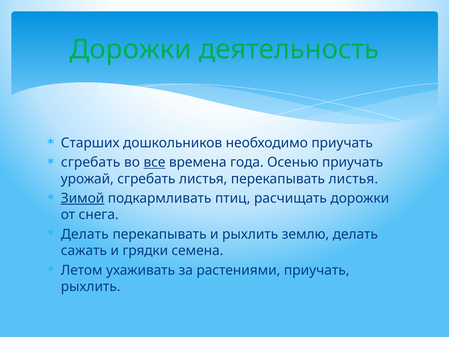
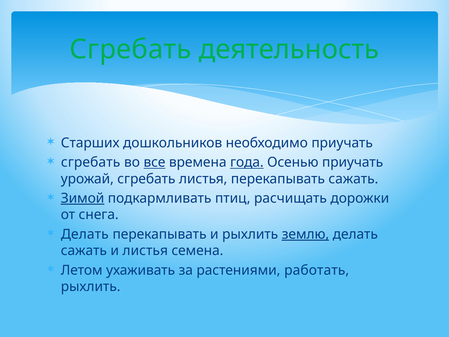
Дорожки: Дорожки -> Сгребать (130, 49)
года underline: none -> present (247, 162)
перекапывать листья: листья -> сажать (353, 179)
землю underline: none -> present (305, 234)
и грядки: грядки -> листья (145, 251)
растениями приучать: приучать -> работать (317, 270)
